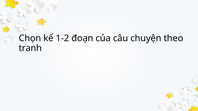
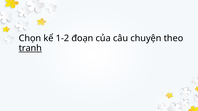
tranh underline: none -> present (30, 48)
